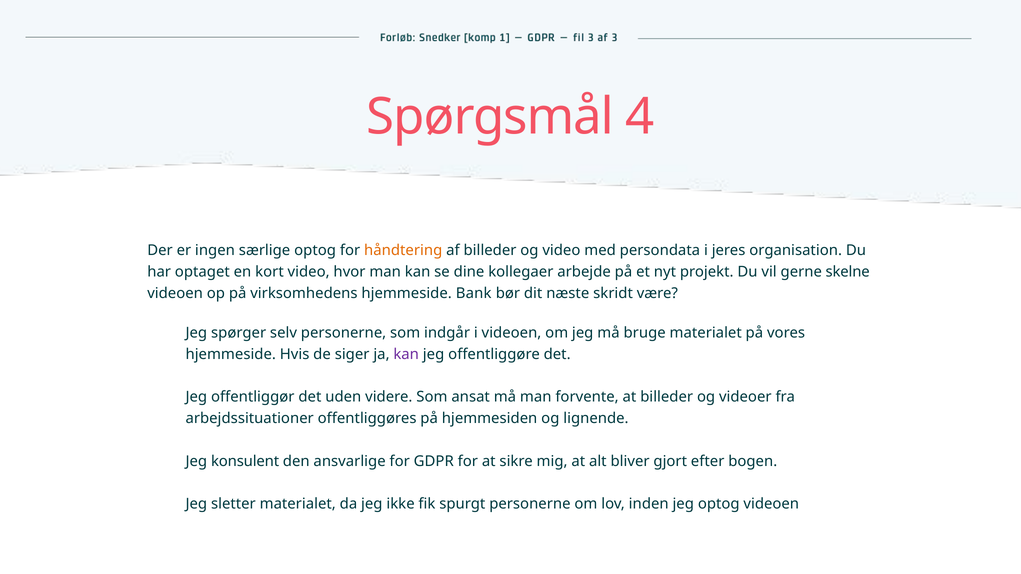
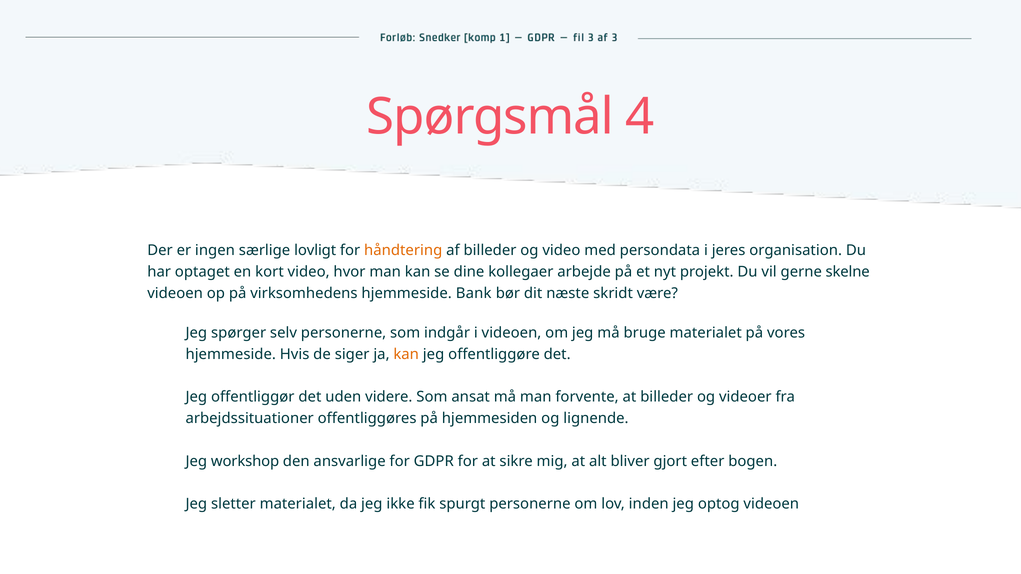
særlige optog: optog -> lovligt (315, 251)
kan colour: purple -> orange (406, 354)
konsulent: konsulent -> workshop (245, 461)
